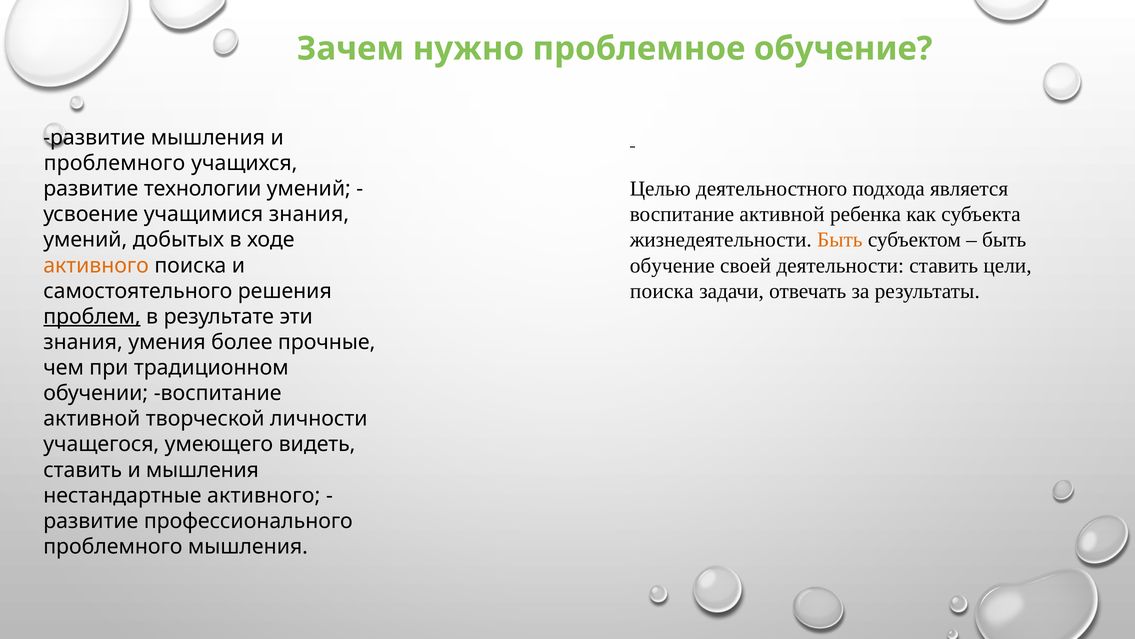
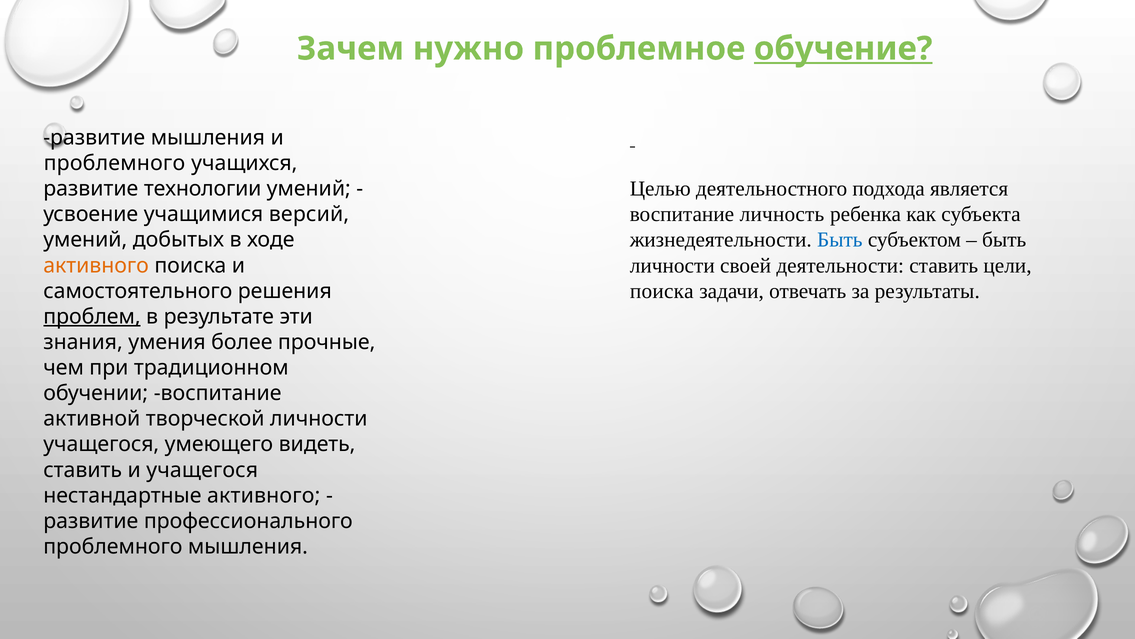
обучение underline: none -> present (843, 49)
активной: активной -> личность (782, 214)
учащимися знания: знания -> версий (309, 214)
Быть colour: orange -> blue (840, 240)
обучение: обучение -> личности (672, 265)
и мышления: мышления -> учащегося (202, 470)
